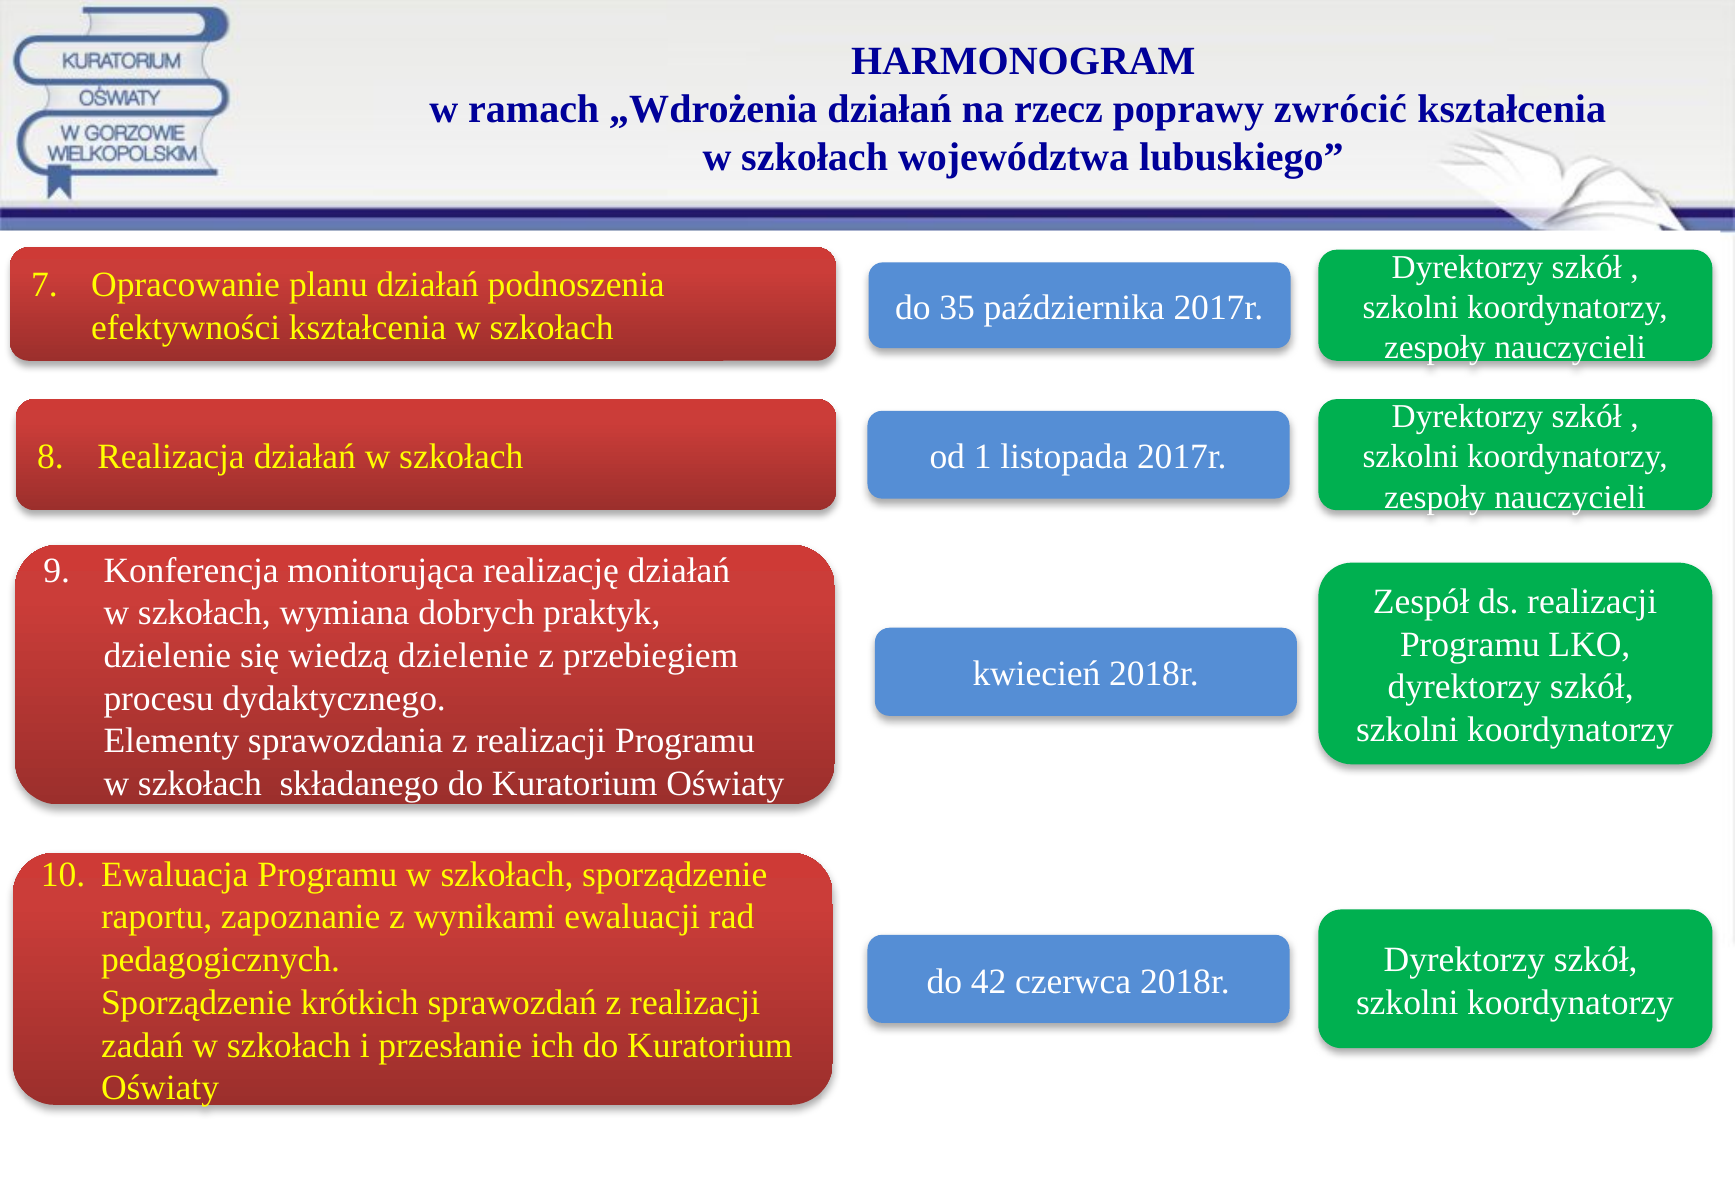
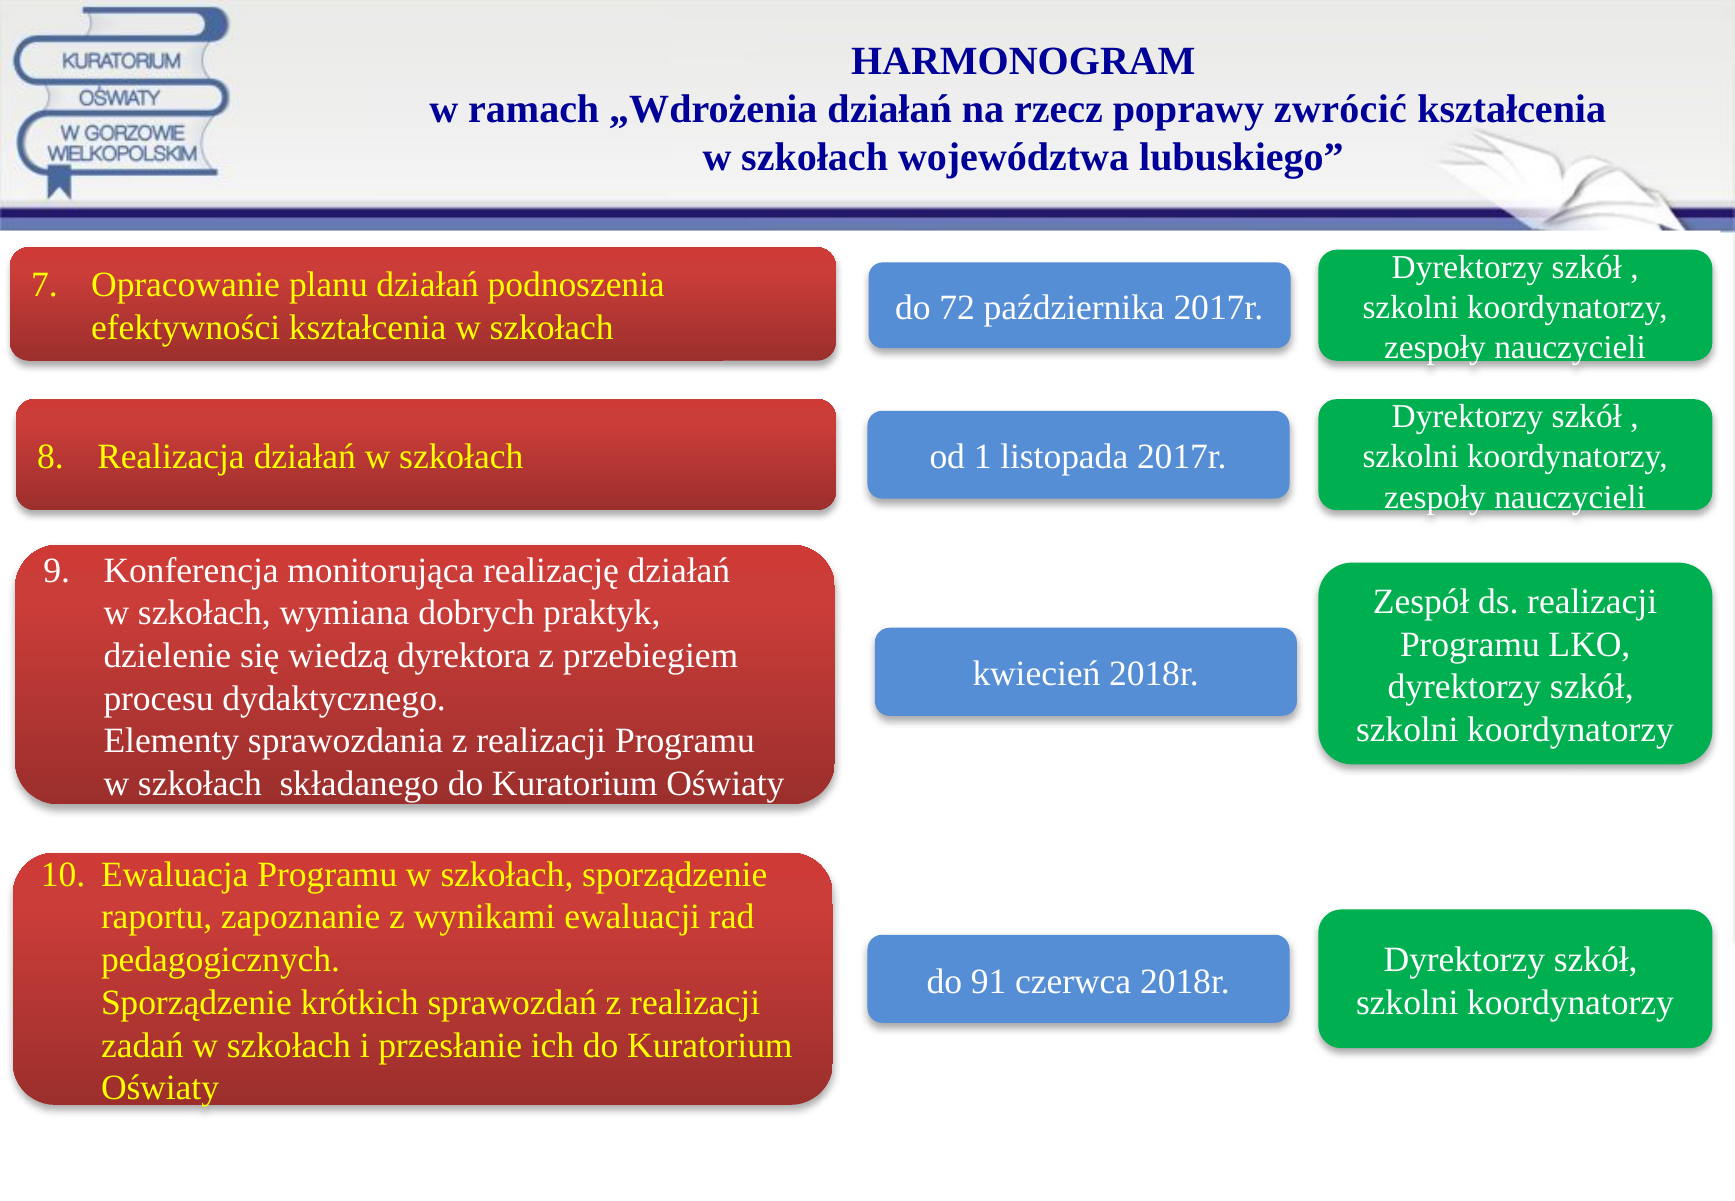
35: 35 -> 72 (957, 308)
wiedzą dzielenie: dzielenie -> dyrektora (464, 656)
42: 42 -> 91 (989, 981)
